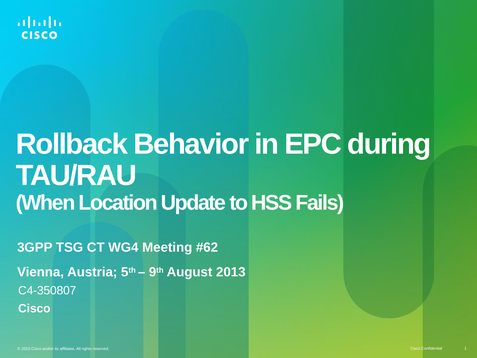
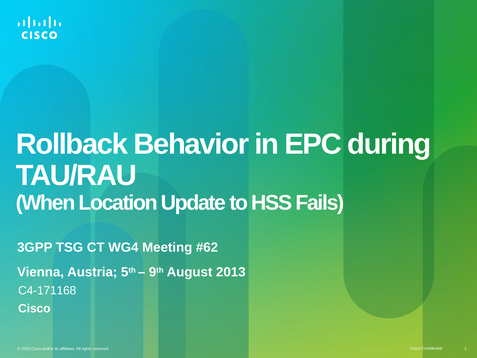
C4-350807: C4-350807 -> C4-171168 (47, 290)
